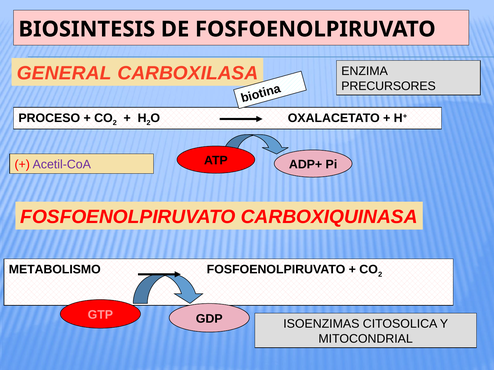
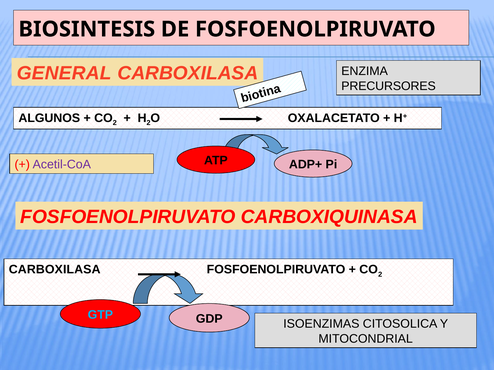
PROCESO: PROCESO -> ALGUNOS (49, 118)
METABOLISMO: METABOLISMO -> CARBOXILASA (55, 270)
GTP colour: pink -> light blue (100, 315)
